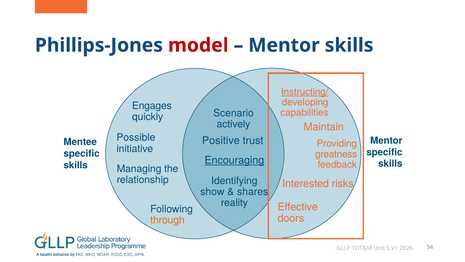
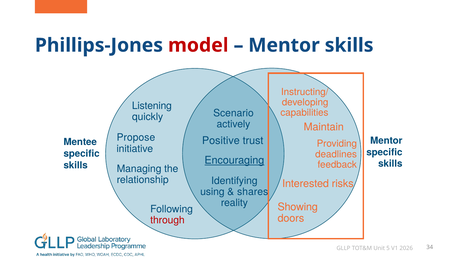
Instructing/ underline: present -> none (305, 92)
Engages: Engages -> Listening (152, 106)
Possible: Possible -> Propose (136, 137)
greatness: greatness -> deadlines (336, 154)
show: show -> using (212, 192)
Effective: Effective -> Showing (298, 207)
through colour: orange -> red (167, 220)
